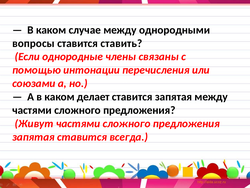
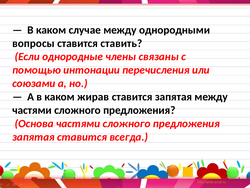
делает: делает -> жирав (93, 97)
Живут: Живут -> Основа (34, 123)
